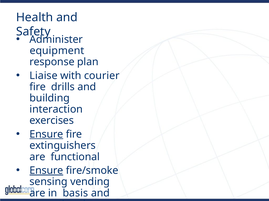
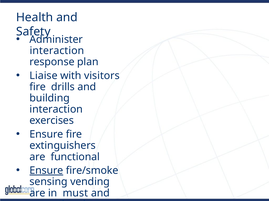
equipment: equipment -> interaction (57, 51)
courier: courier -> visitors (102, 76)
Ensure underline: present -> none (46, 135)
basis: basis -> must (75, 194)
